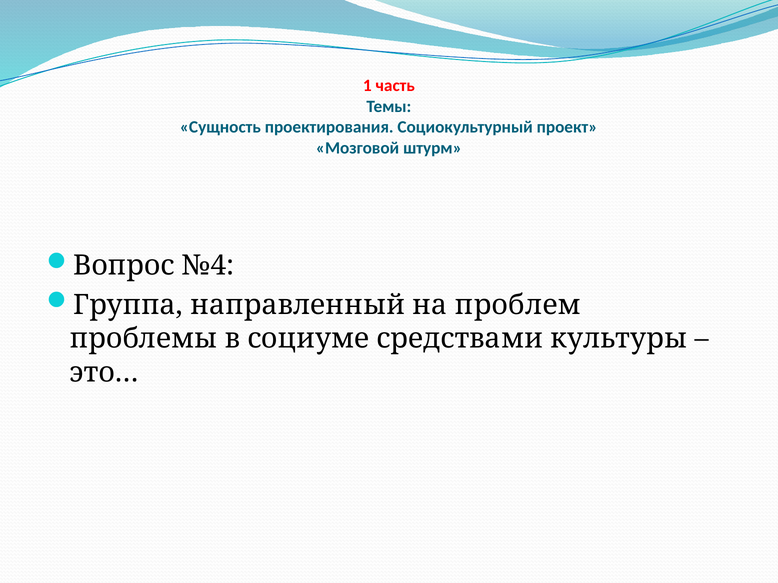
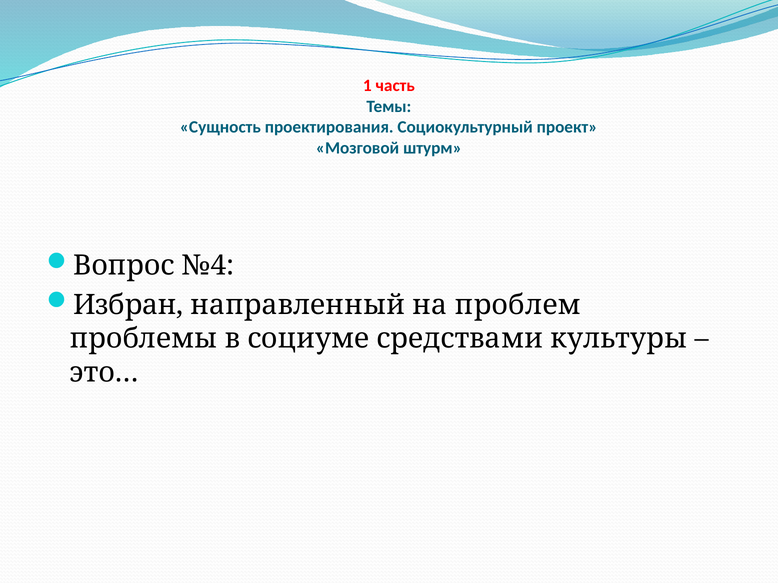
Группа: Группа -> Избран (128, 305)
